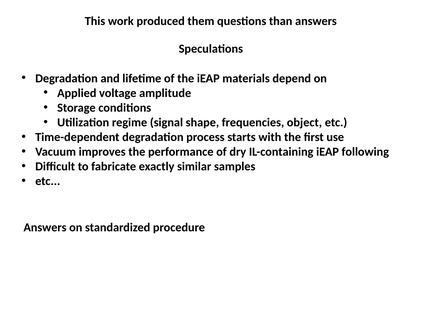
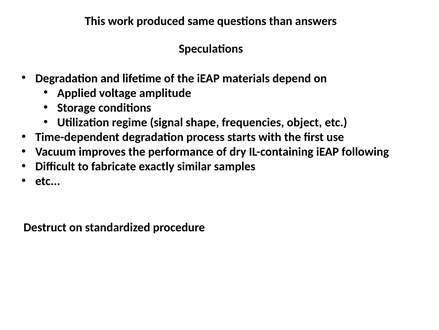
them: them -> same (201, 21)
Answers: Answers -> Destruct (45, 227)
